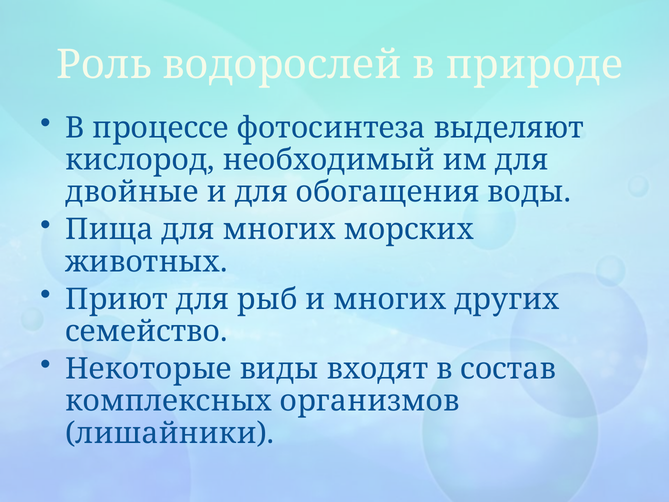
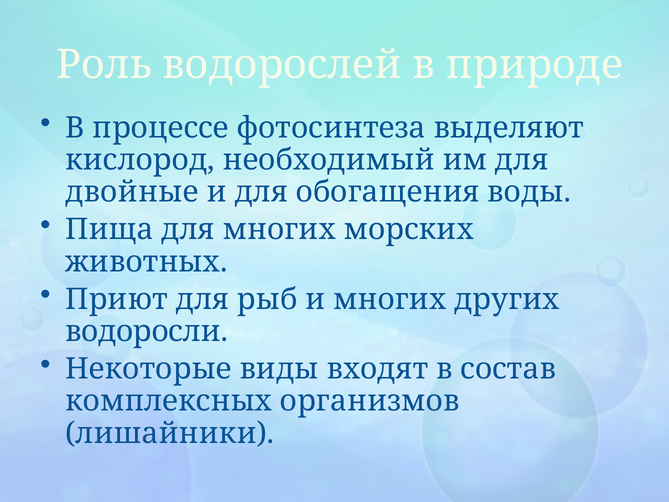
семейство: семейство -> водоросли (146, 331)
